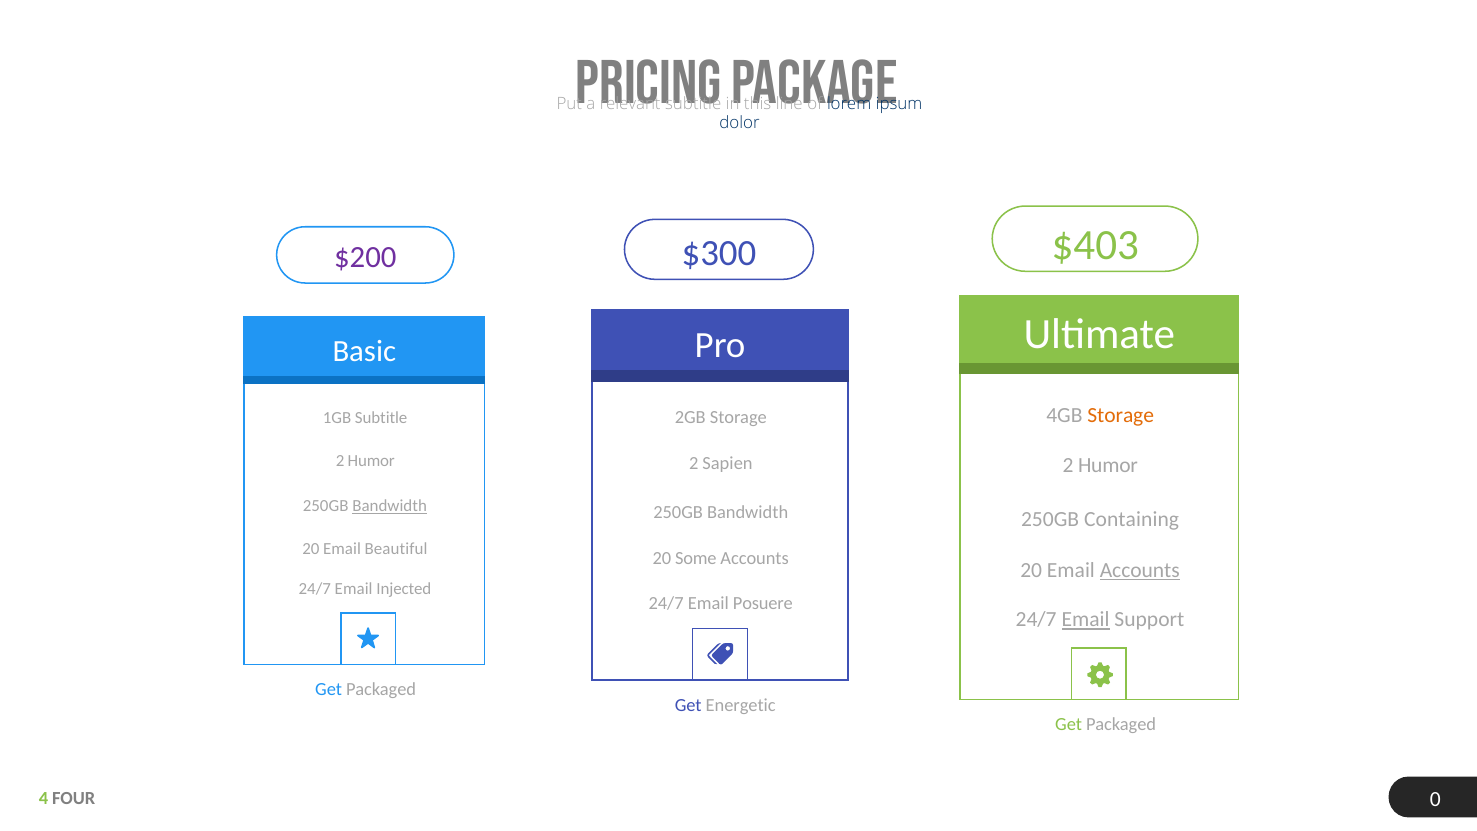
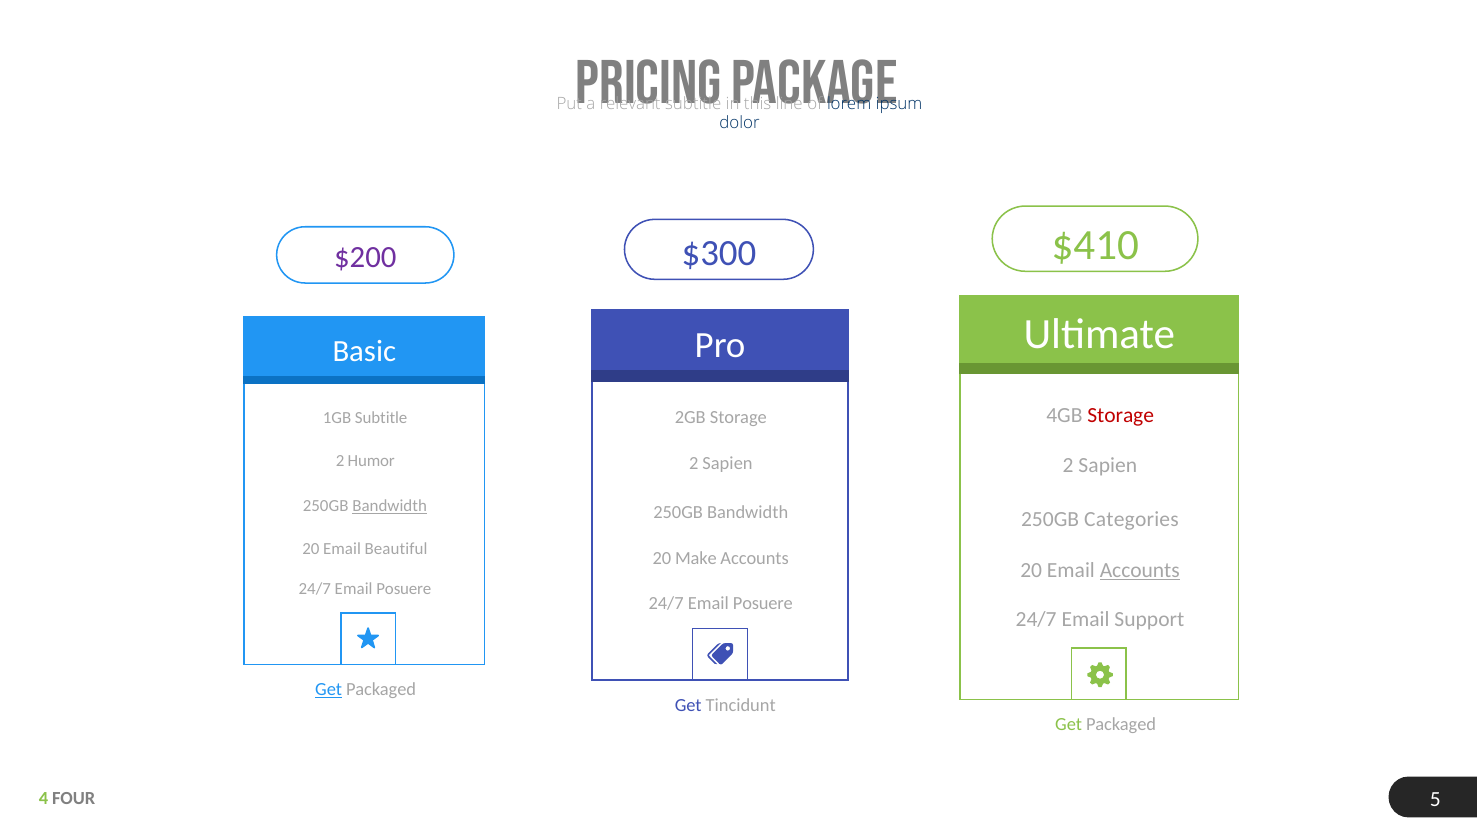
$403: $403 -> $410 (1095, 245)
Storage colour: orange -> red (1121, 415)
Humor: Humor -> Sapien (1108, 466)
Containing: Containing -> Categories (1131, 519)
Some: Some -> Make (696, 559)
Injected: Injected -> Posuere (404, 589)
Email underline: present -> none (1086, 620)
Get underline: none -> present (329, 689)
Energetic: Energetic -> Tincidunt (741, 705)
0: 0 -> 5 (1435, 799)
